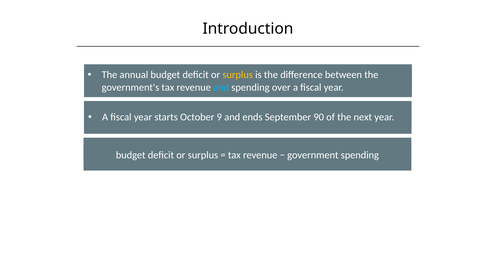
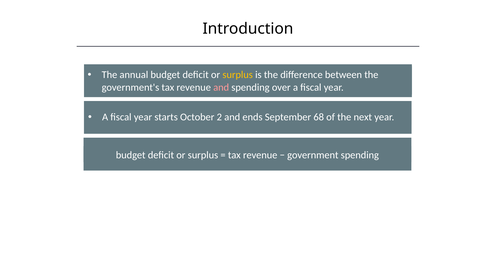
and colour: light blue -> pink (221, 87)
9: 9 -> 2 (219, 117)
90: 90 -> 68 (319, 117)
